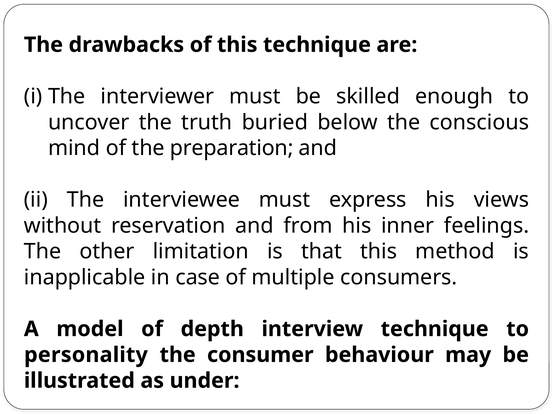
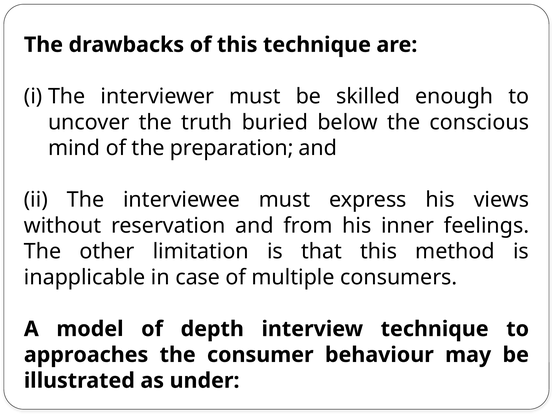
personality: personality -> approaches (86, 355)
